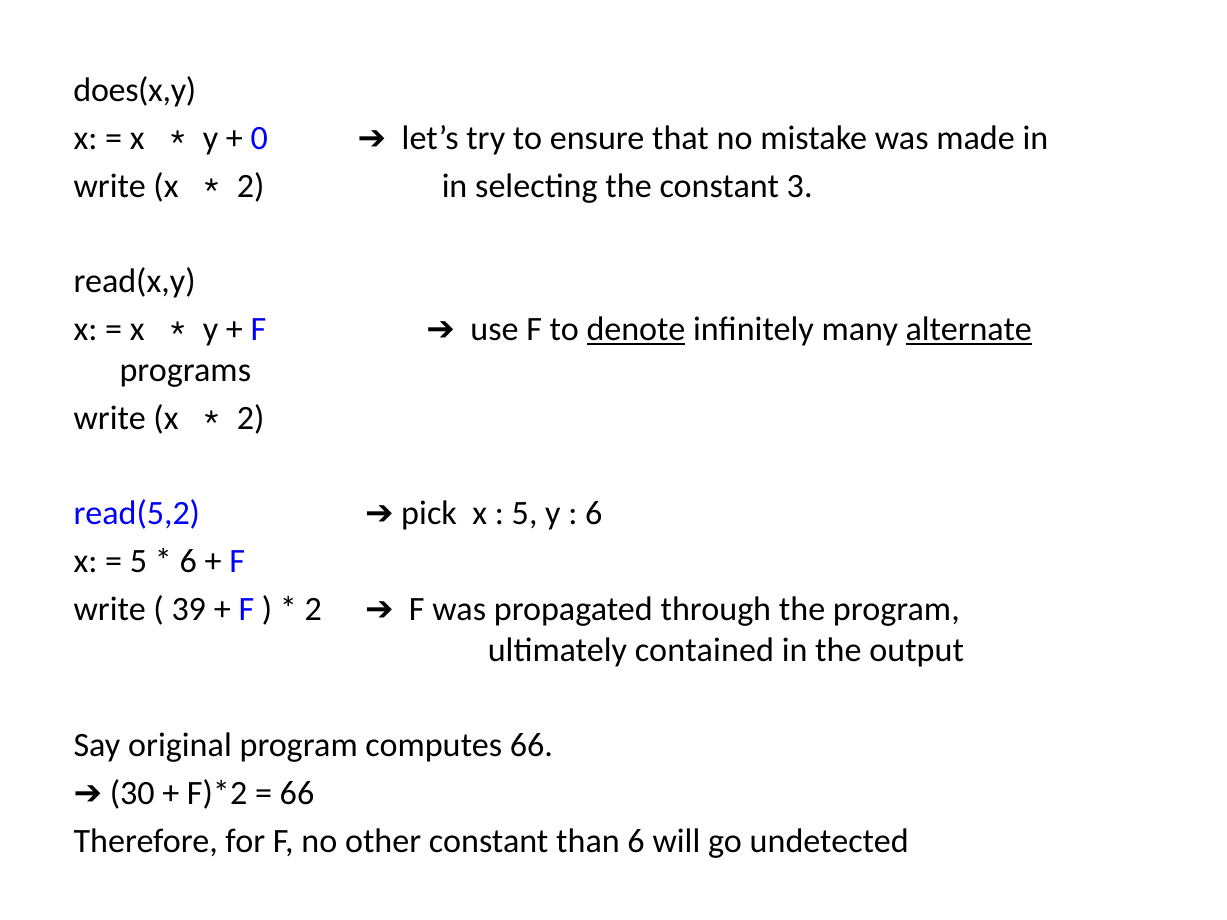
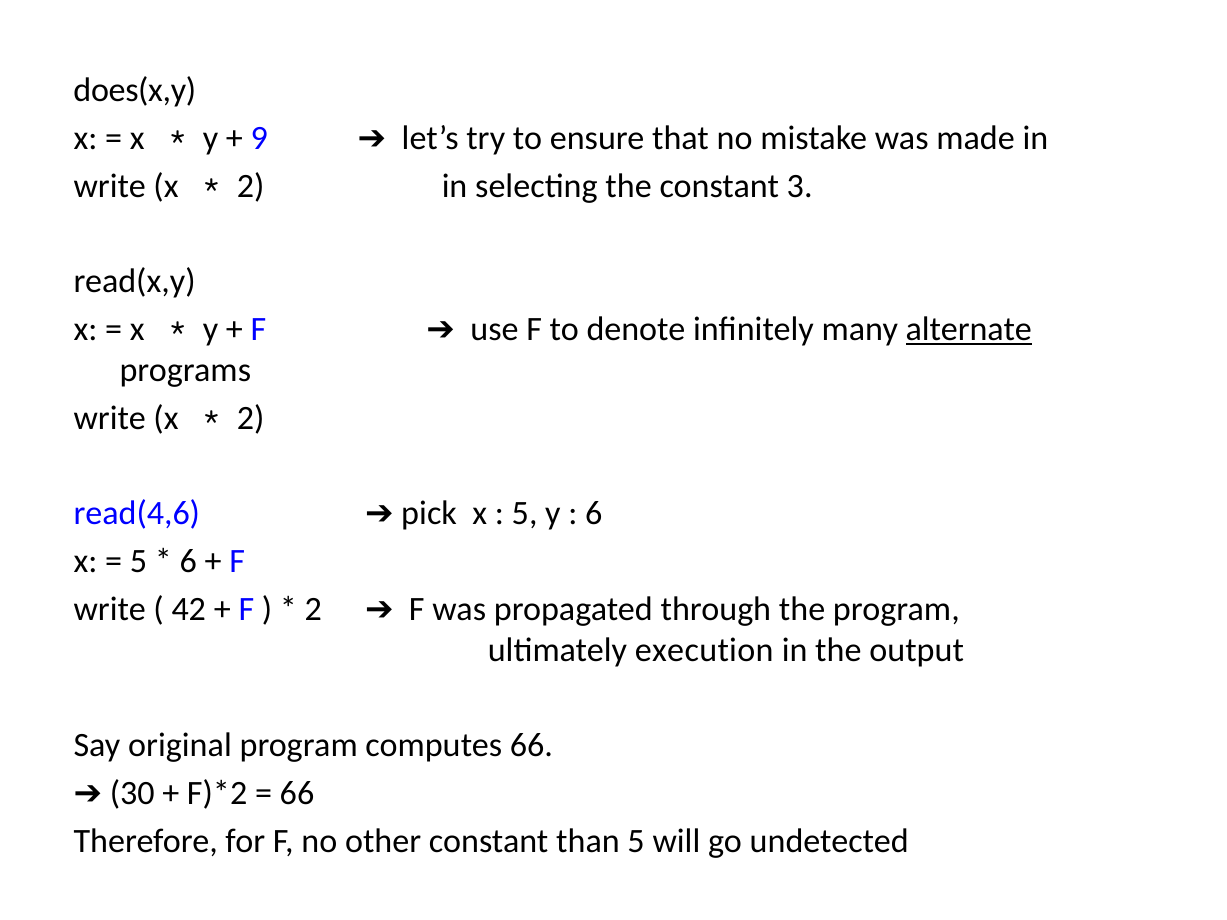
0: 0 -> 9 (259, 138)
denote underline: present -> none (636, 329)
read(5,2: read(5,2 -> read(4,6 (137, 514)
39: 39 -> 42 (189, 609)
contained: contained -> execution (704, 650)
than 6: 6 -> 5 (636, 841)
